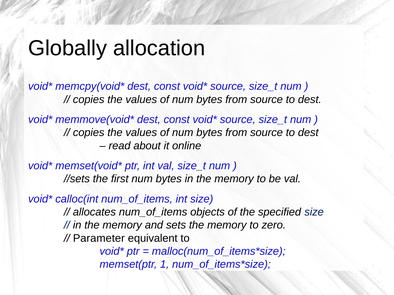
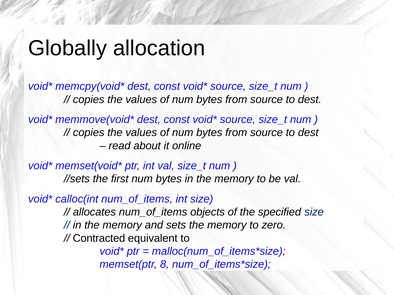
Parameter: Parameter -> Contracted (99, 239)
1: 1 -> 8 (165, 265)
